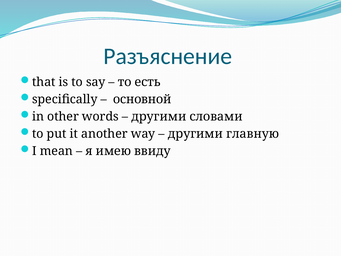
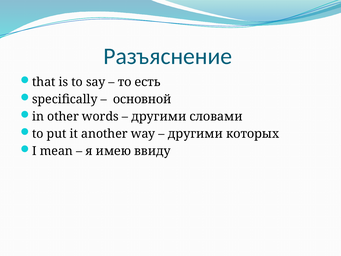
главную: главную -> которых (253, 134)
